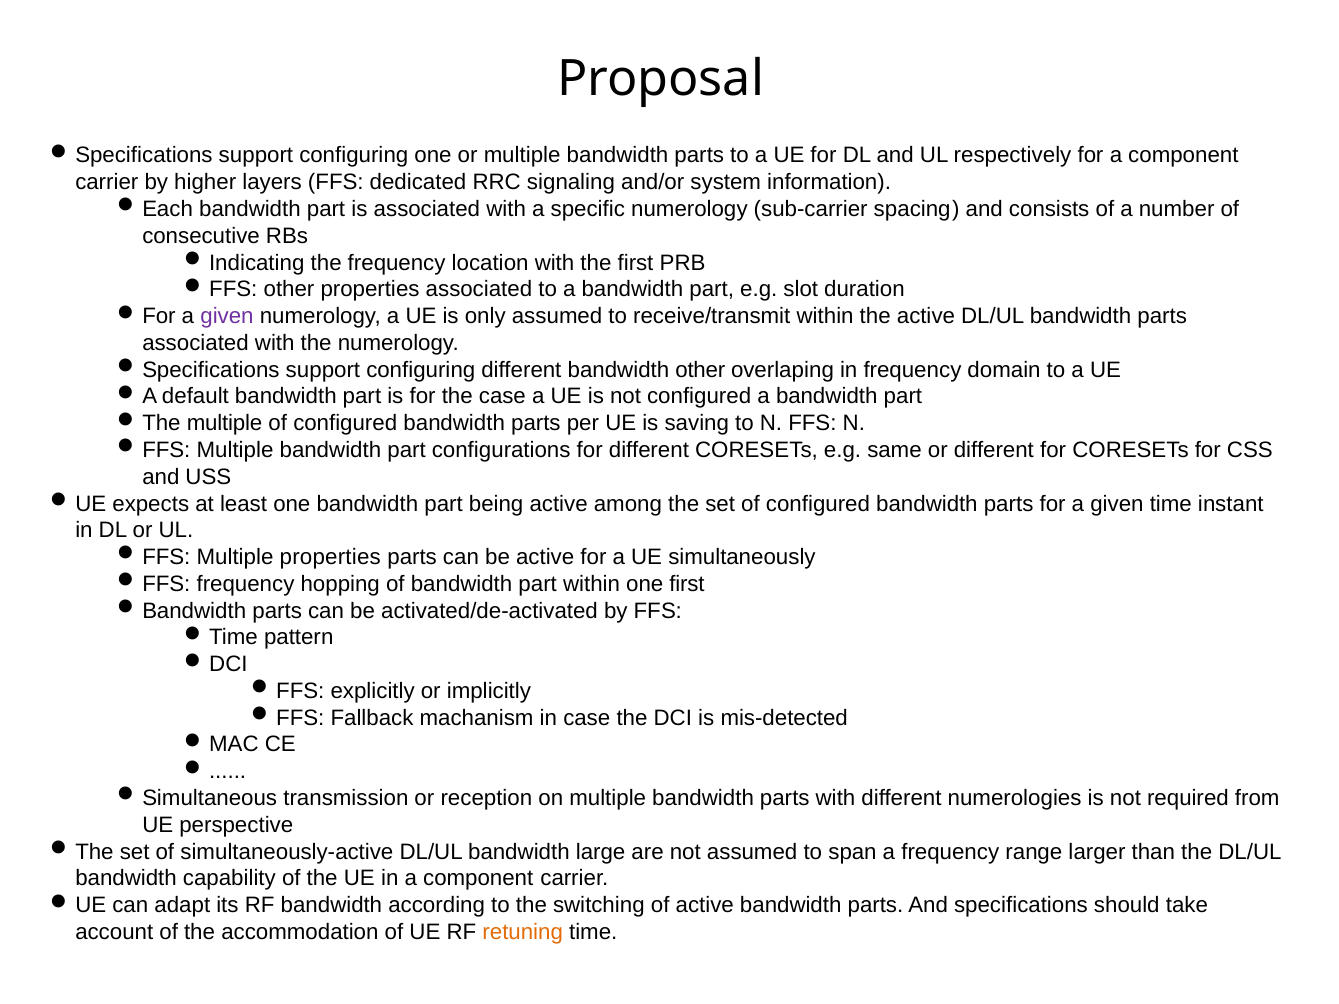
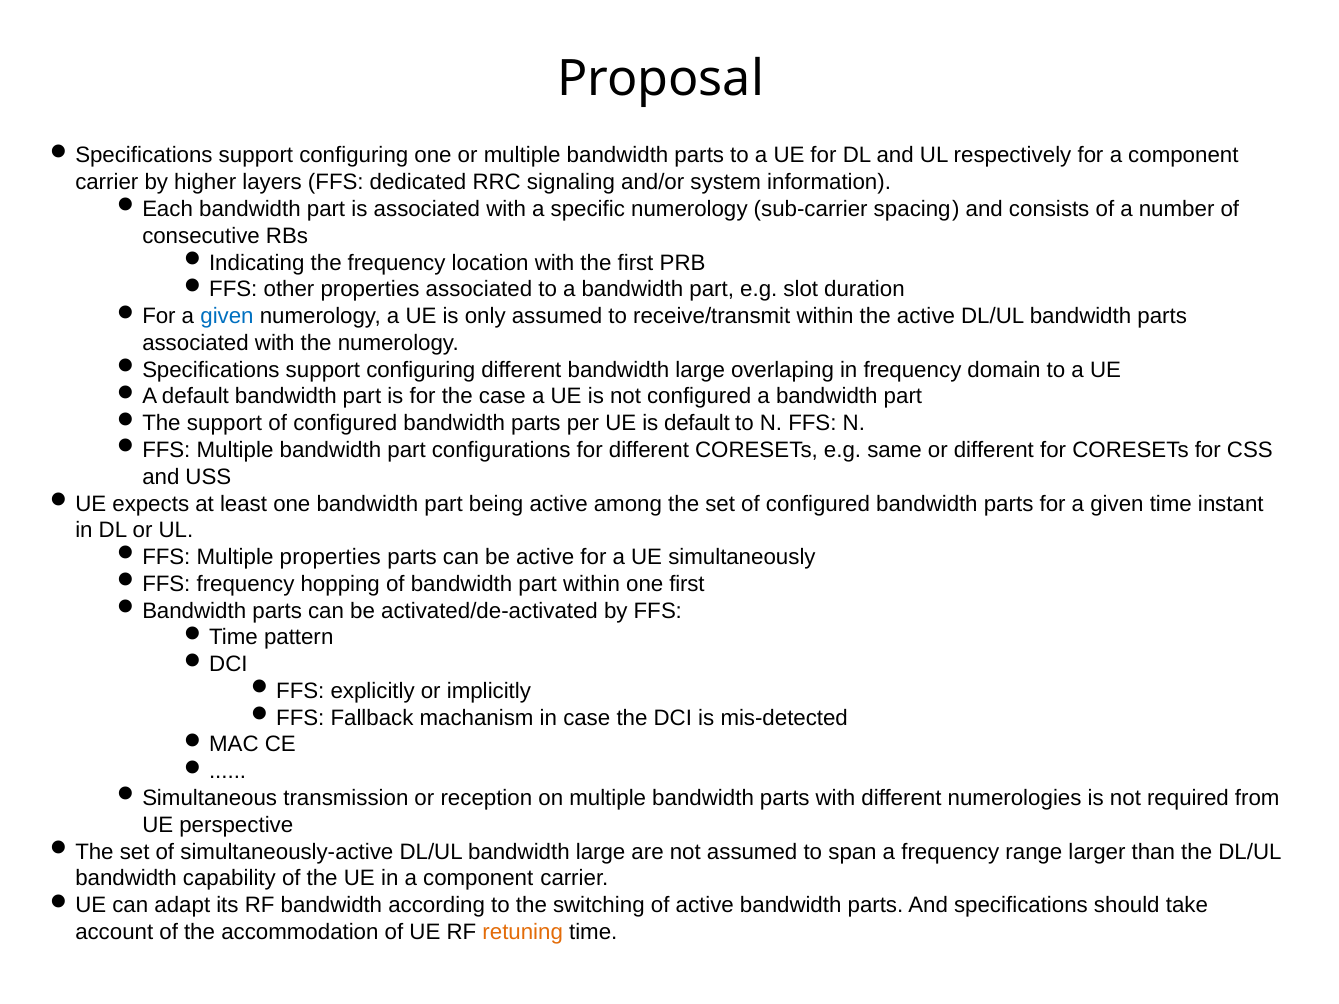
given colour: purple -> blue (227, 316)
different bandwidth other: other -> large (700, 370)
multiple: multiple -> support (224, 423)
is saving: saving -> default (697, 423)
